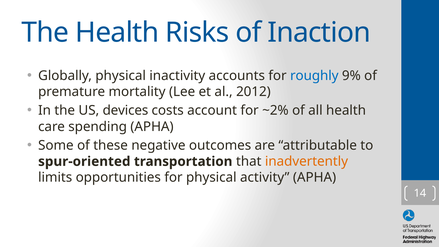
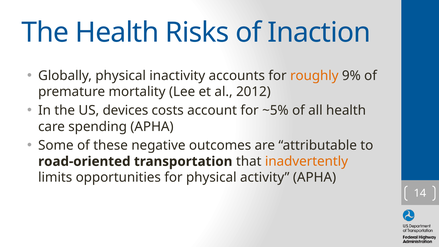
roughly colour: blue -> orange (314, 76)
~2%: ~2% -> ~5% (275, 111)
spur-oriented: spur-oriented -> road-oriented (84, 161)
